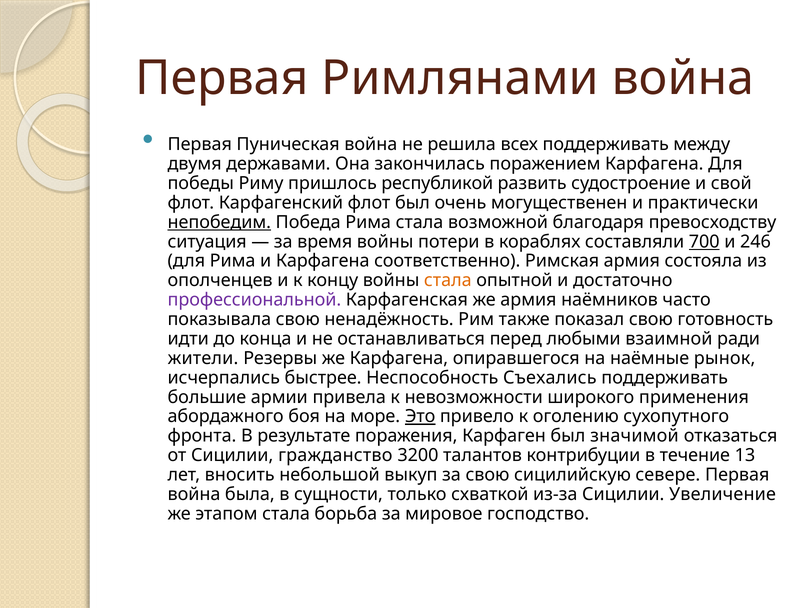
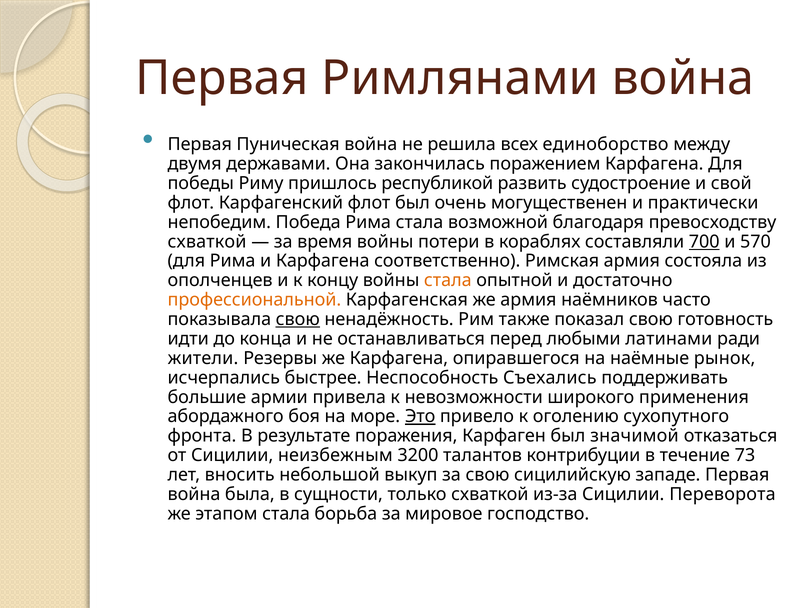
всех поддерживать: поддерживать -> единоборство (606, 144)
непобедим underline: present -> none (219, 222)
ситуация: ситуация -> схваткой (207, 241)
246: 246 -> 570 (755, 241)
профессиональной colour: purple -> orange (254, 300)
свою underline: none -> present (298, 319)
взаимной: взаимной -> латинами (669, 339)
гражданство: гражданство -> неизбежным (335, 455)
13: 13 -> 73 (745, 455)
севере: севере -> западе (668, 474)
Увеличение: Увеличение -> Переворота (723, 494)
